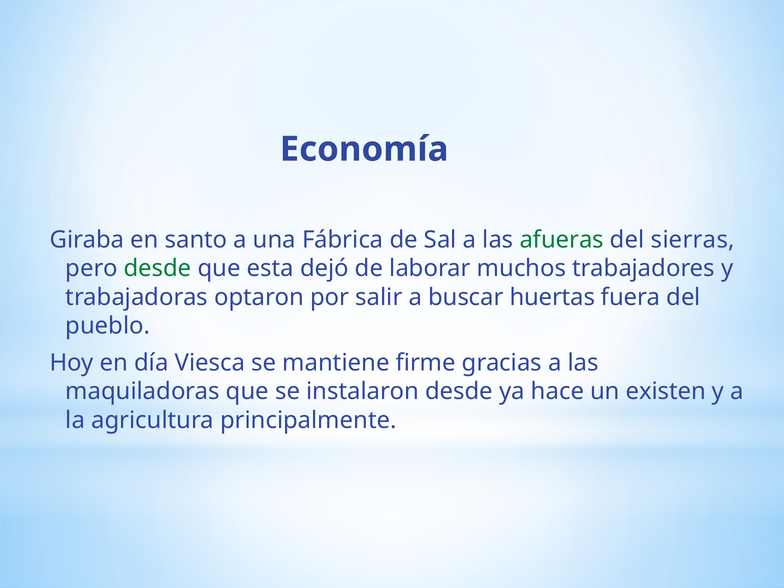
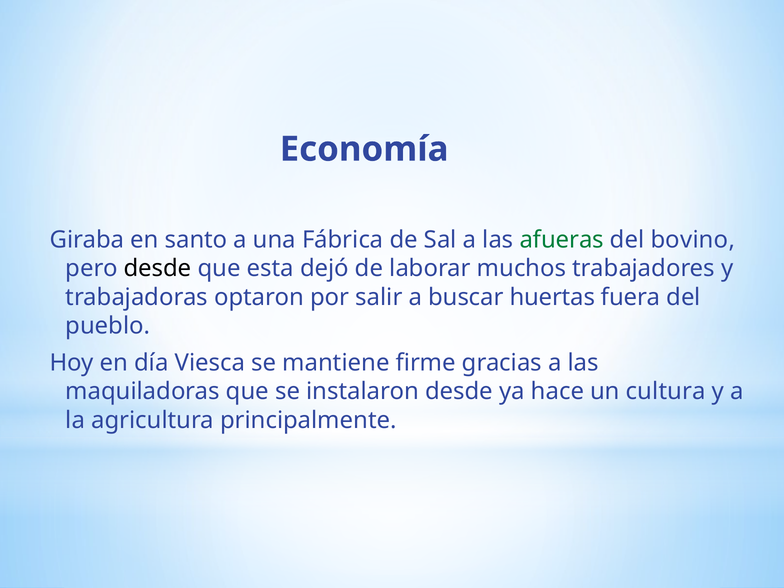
sierras: sierras -> bovino (693, 240)
desde colour: green -> black (158, 269)
existen: existen -> cultura (666, 391)
